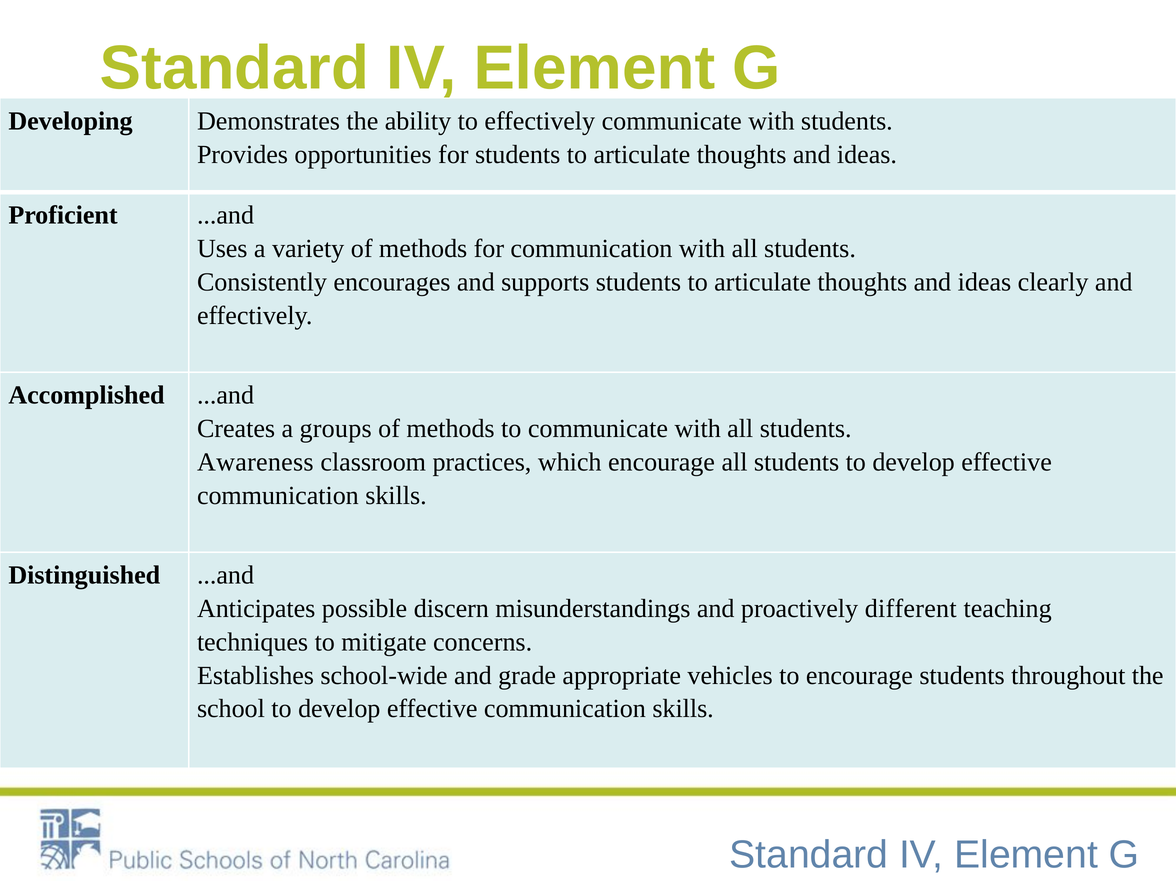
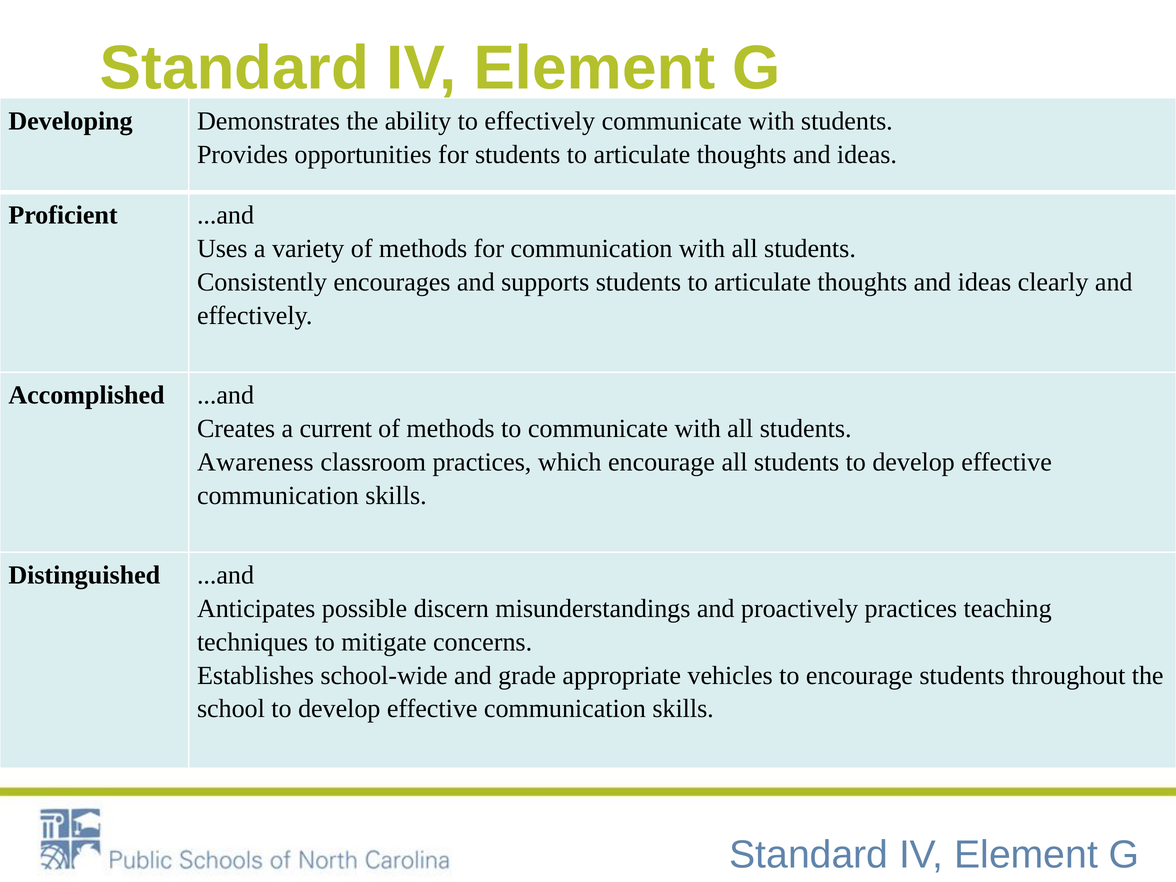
groups: groups -> current (336, 429)
proactively different: different -> practices (911, 609)
